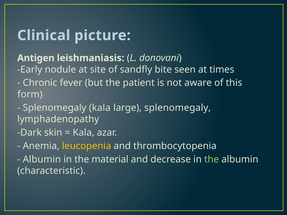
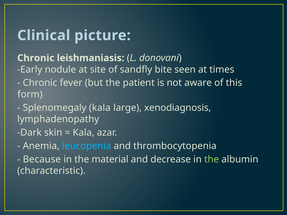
Antigen: Antigen -> Chronic (36, 58)
large splenomegaly: splenomegaly -> xenodiagnosis (178, 108)
leucopenia colour: yellow -> light blue (87, 146)
Albumin: Albumin -> Because (42, 159)
